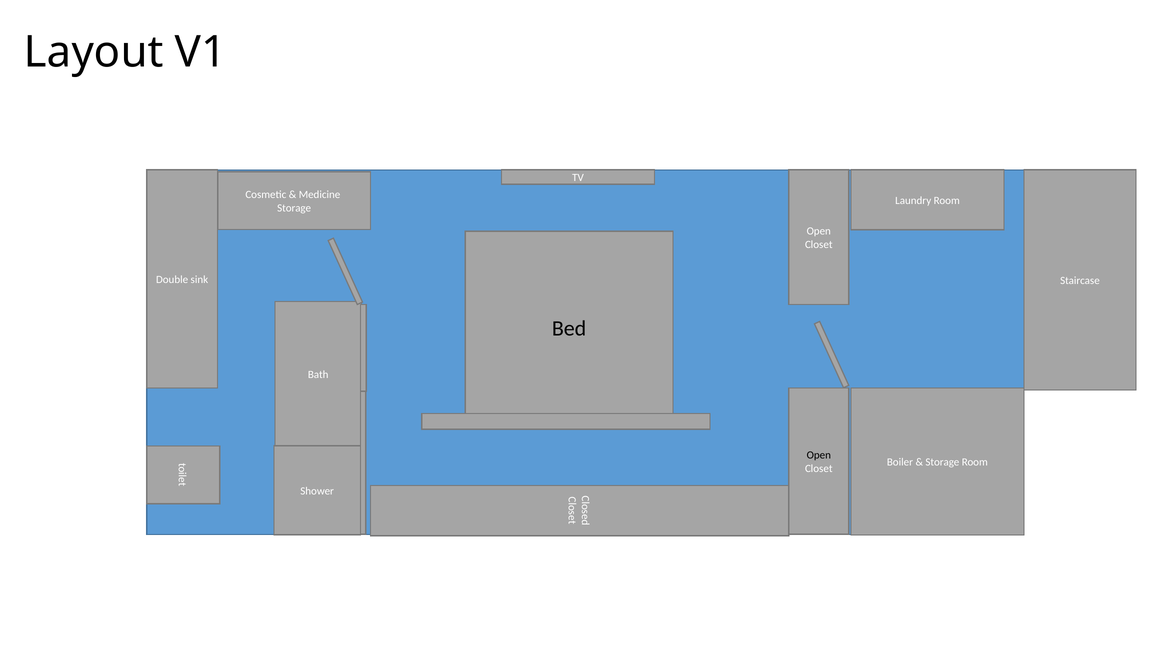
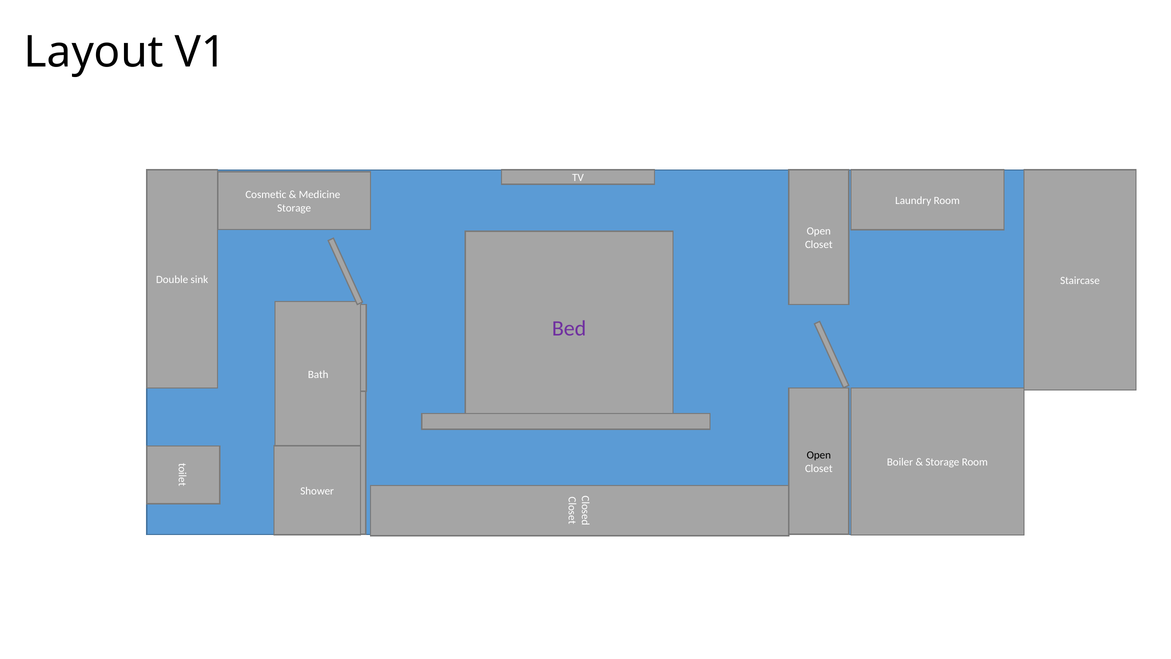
Bed colour: black -> purple (569, 329)
